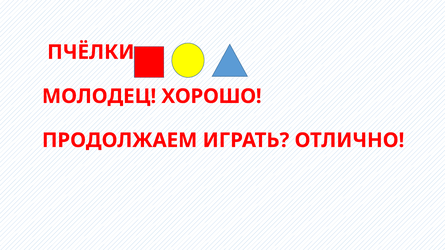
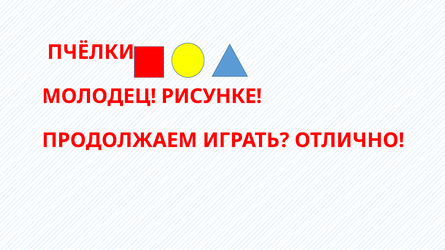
ХОРОШО: ХОРОШО -> РИСУНКЕ (212, 96)
